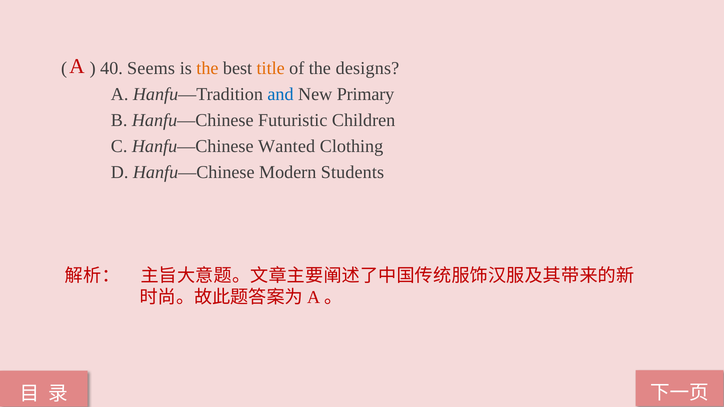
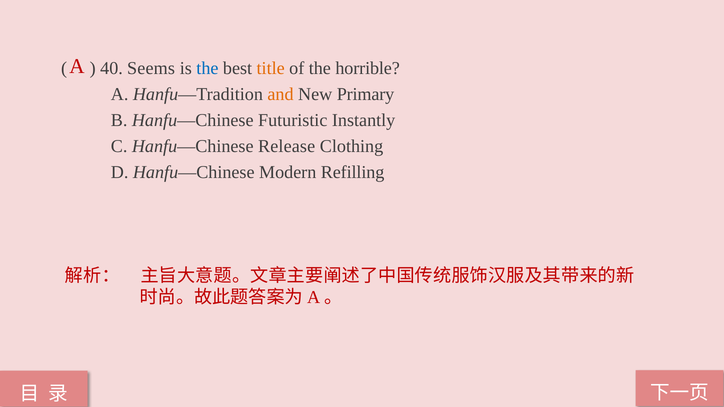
the colour: orange -> blue (207, 68)
designs: designs -> horrible (368, 68)
and colour: blue -> orange (281, 94)
Children: Children -> Instantly (364, 120)
Wanted: Wanted -> Release (287, 146)
Students: Students -> Refilling (353, 172)
